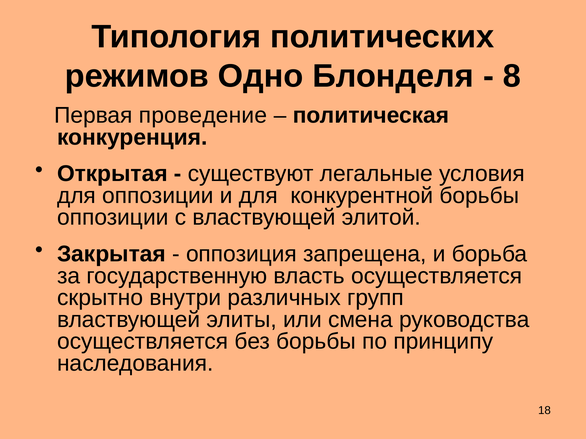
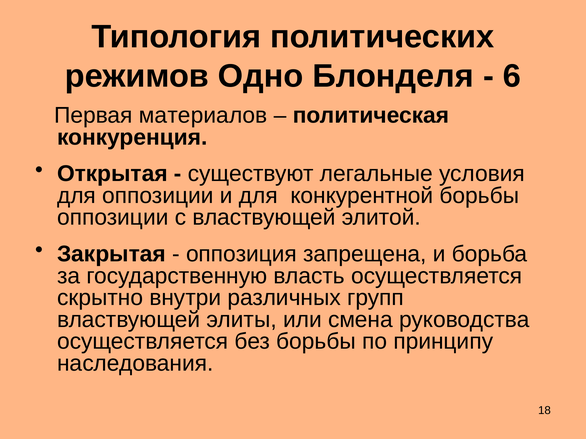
8: 8 -> 6 (512, 76)
проведение: проведение -> материалов (203, 115)
